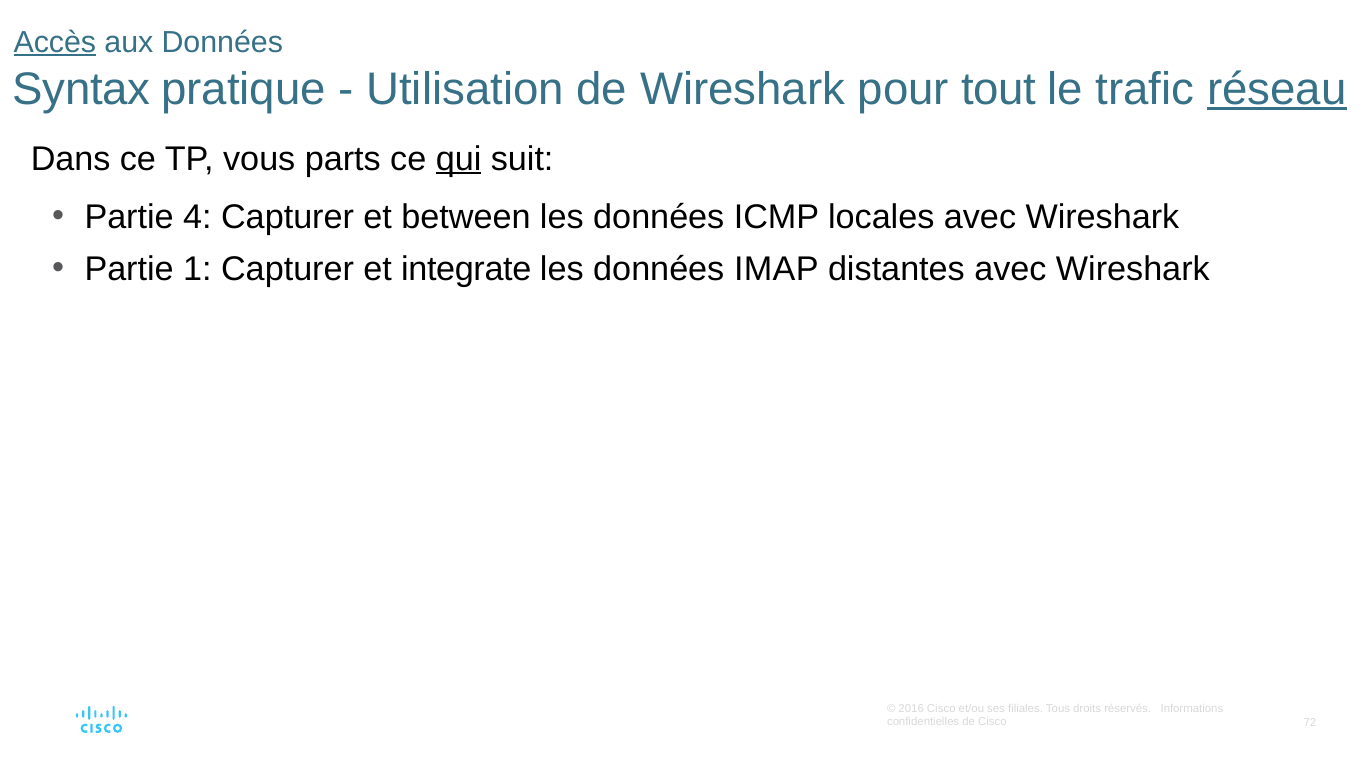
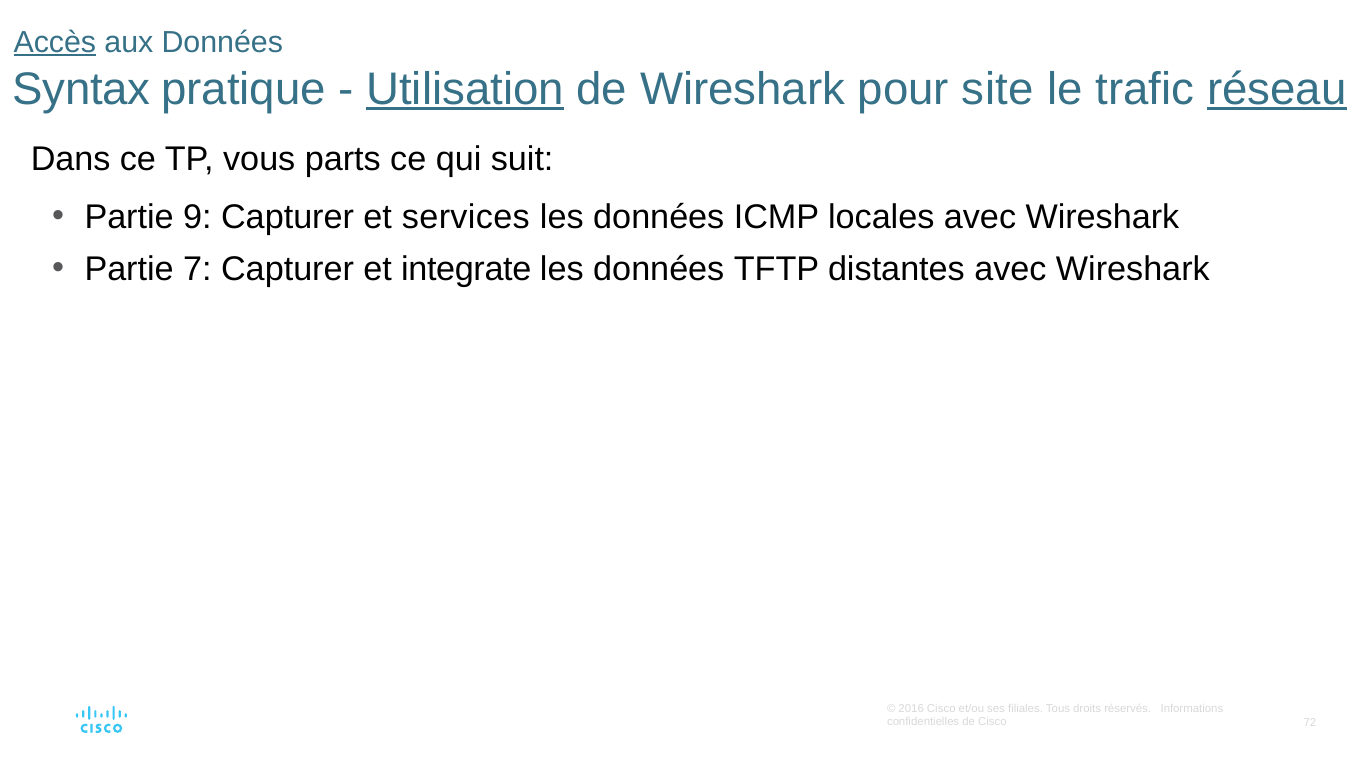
Utilisation underline: none -> present (465, 89)
tout: tout -> site (998, 89)
qui underline: present -> none (459, 159)
4: 4 -> 9 (197, 217)
between: between -> services (466, 217)
1: 1 -> 7 (197, 269)
IMAP: IMAP -> TFTP (776, 269)
